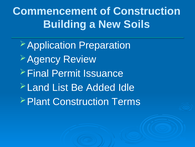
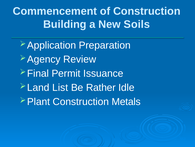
Added: Added -> Rather (101, 87)
Terms: Terms -> Metals (126, 101)
